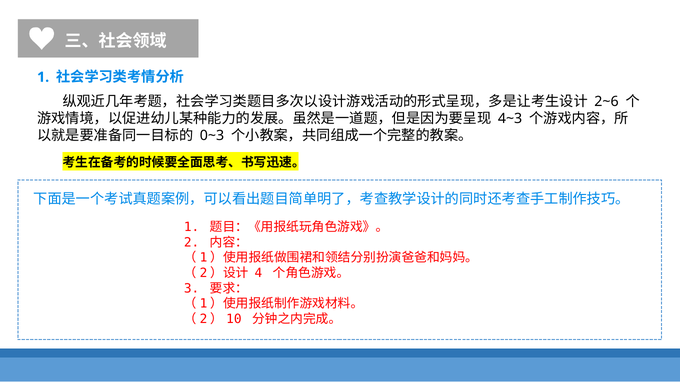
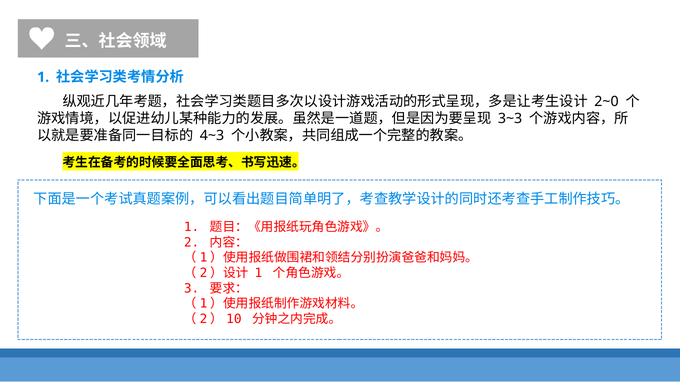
2~6: 2~6 -> 2~0 (607, 102)
4~3: 4~3 -> 3~3 (510, 119)
0~3: 0~3 -> 4~3 (212, 136)
4: 4 -> 1 (258, 273)
